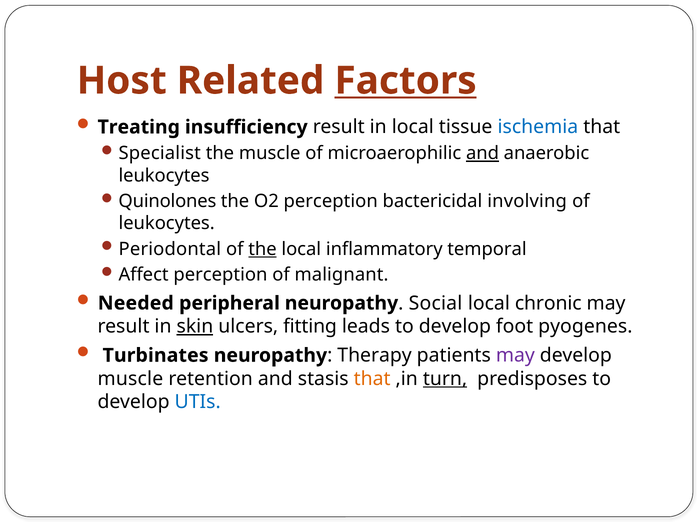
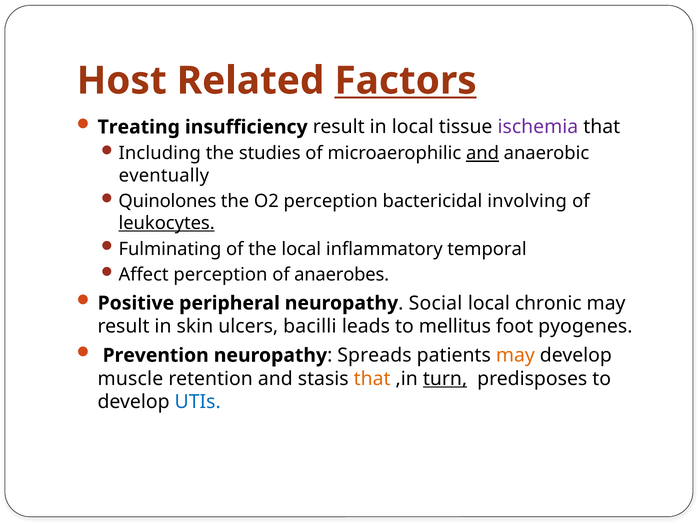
ischemia colour: blue -> purple (538, 127)
Specialist: Specialist -> Including (160, 153)
the muscle: muscle -> studies (270, 153)
leukocytes: leukocytes -> eventually (164, 175)
leukocytes underline: none -> present (167, 223)
Periodontal: Periodontal -> Fulminating (170, 249)
the underline: present -> none (262, 249)
malignant: malignant -> anaerobes (342, 274)
Needed: Needed -> Positive (136, 303)
skin underline: present -> none (195, 326)
fitting: fitting -> bacilli (310, 326)
leads to develop: develop -> mellitus (455, 326)
Turbinates: Turbinates -> Prevention (156, 355)
Therapy: Therapy -> Spreads (374, 355)
may colour: purple -> orange (515, 355)
